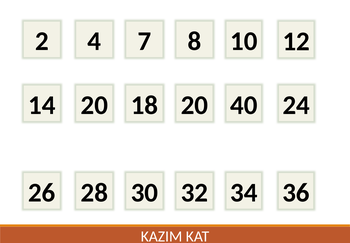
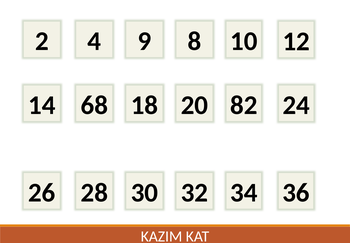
7: 7 -> 9 (144, 41)
14 20: 20 -> 68 (94, 105)
40: 40 -> 82 (244, 105)
